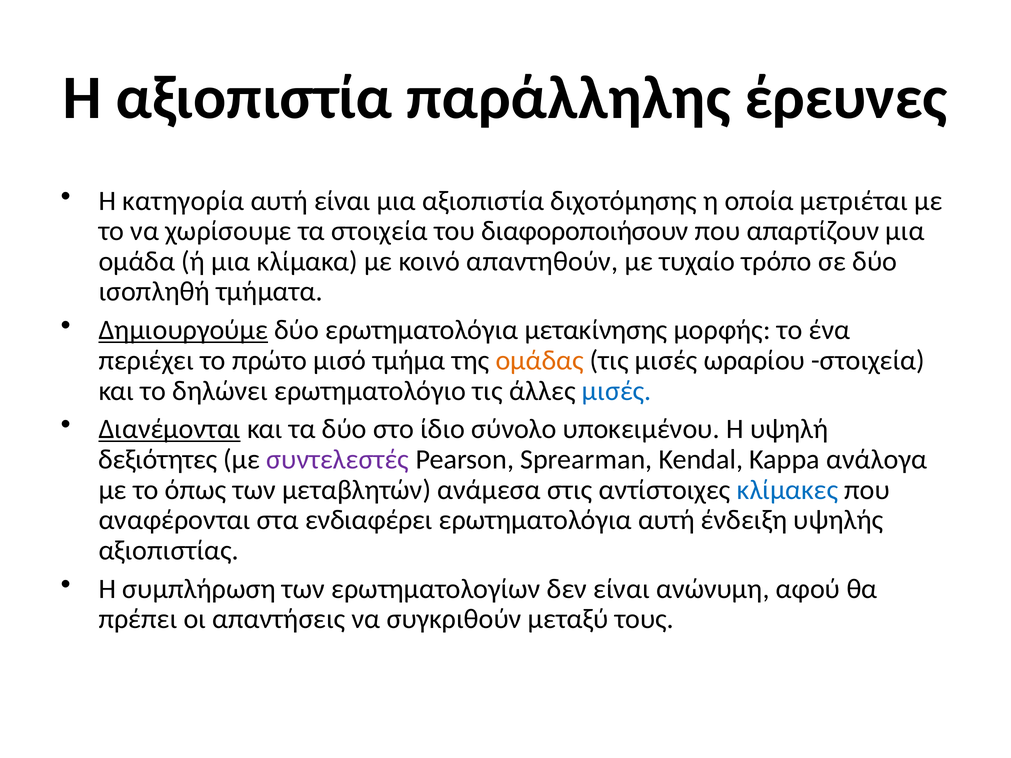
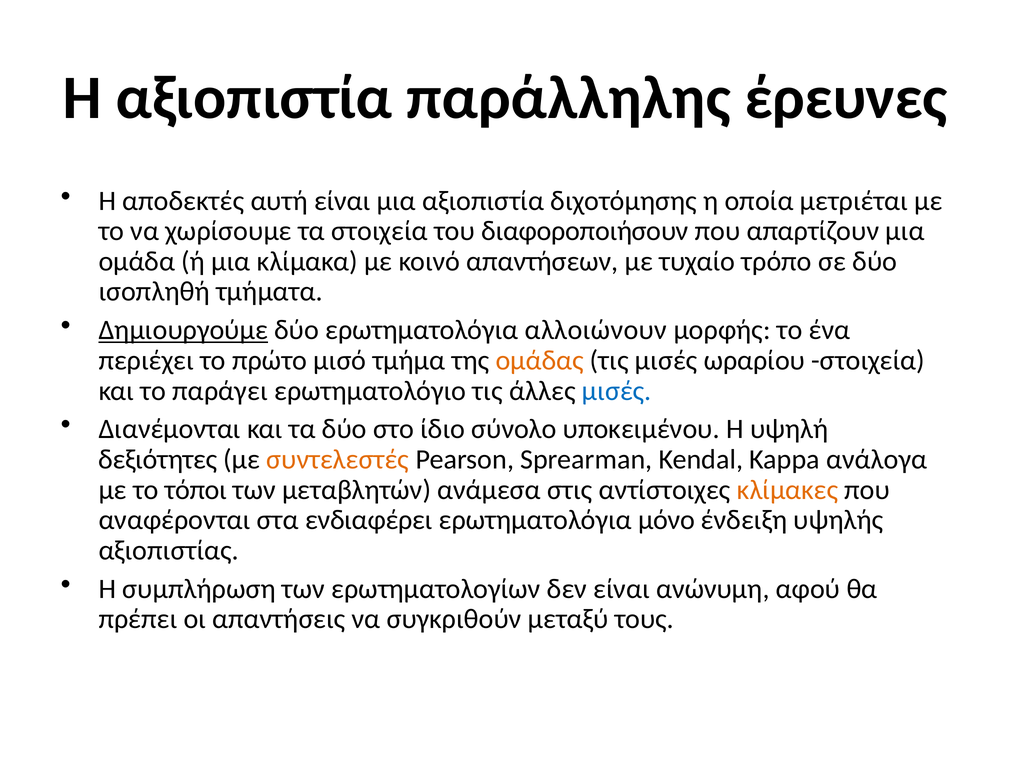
κατηγορία: κατηγορία -> αποδεκτές (183, 201)
απαντηθούν: απαντηθούν -> απαντήσεων (542, 261)
μετακίνησης: μετακίνησης -> αλλοιώνουν (596, 330)
δηλώνει: δηλώνει -> παράγει (220, 391)
Διανέμονται underline: present -> none (170, 429)
συντελεστές colour: purple -> orange (338, 460)
όπως: όπως -> τόποι (196, 490)
κλίμακες colour: blue -> orange (787, 490)
ερωτηματολόγια αυτή: αυτή -> μόνο (667, 520)
